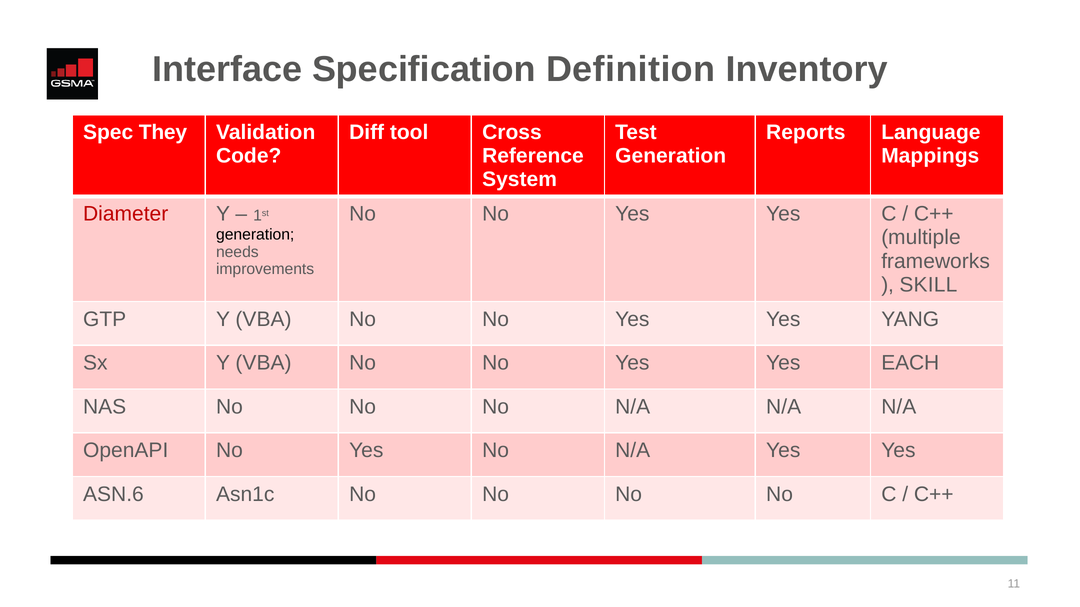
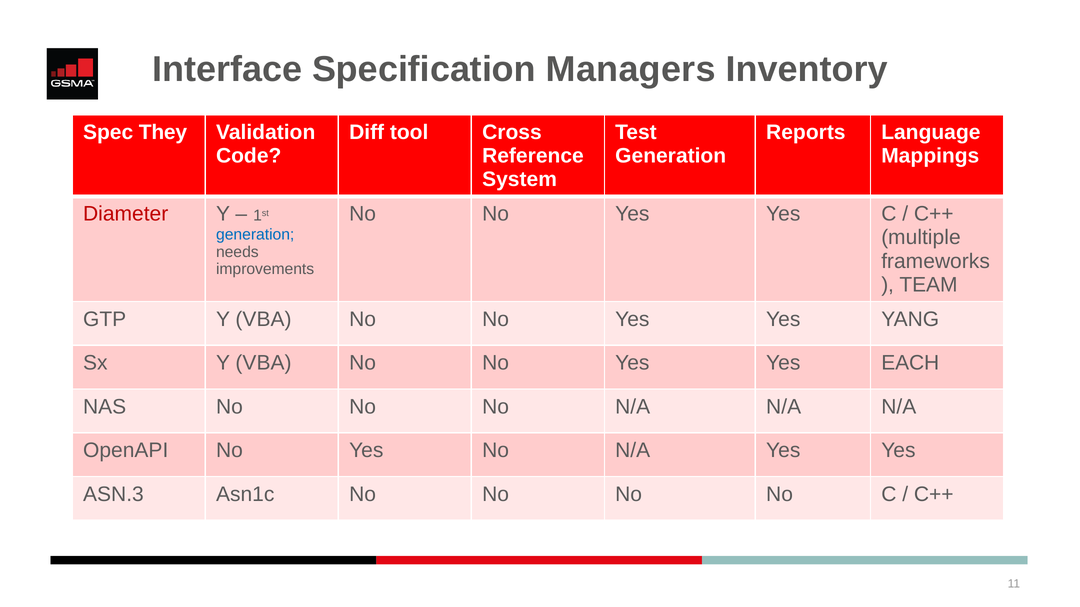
Definition: Definition -> Managers (631, 70)
generation colour: black -> blue (255, 235)
SKILL: SKILL -> TEAM (928, 285)
ASN.6: ASN.6 -> ASN.3 (113, 495)
